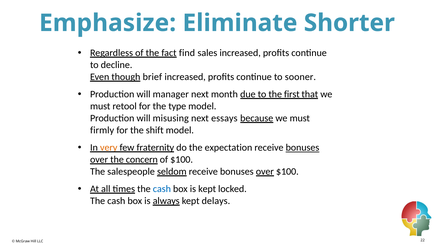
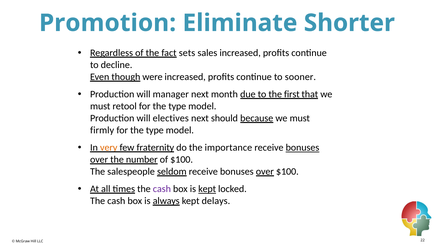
Emphasize: Emphasize -> Promotion (108, 23)
find: find -> sets (187, 53)
brief: brief -> were (152, 77)
misusing: misusing -> electives (171, 118)
essays: essays -> should (224, 118)
shift: shift -> type (155, 130)
expectation: expectation -> importance (228, 148)
concern: concern -> number (142, 160)
cash colour: blue -> purple (162, 189)
kept underline: none -> present (207, 189)
